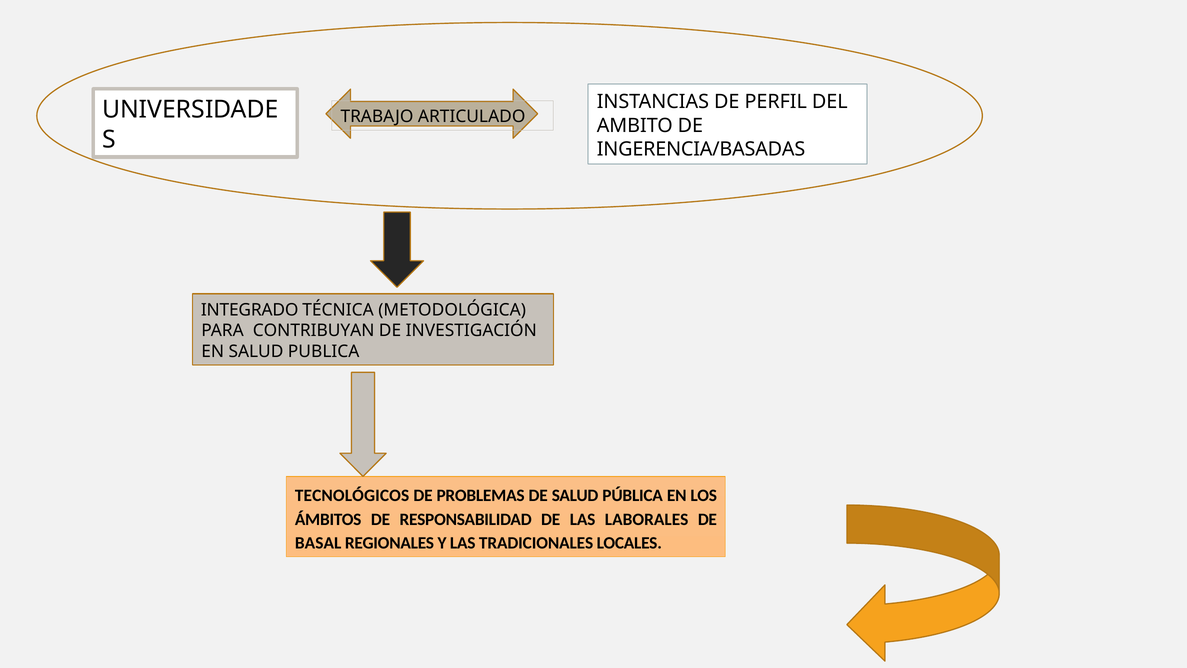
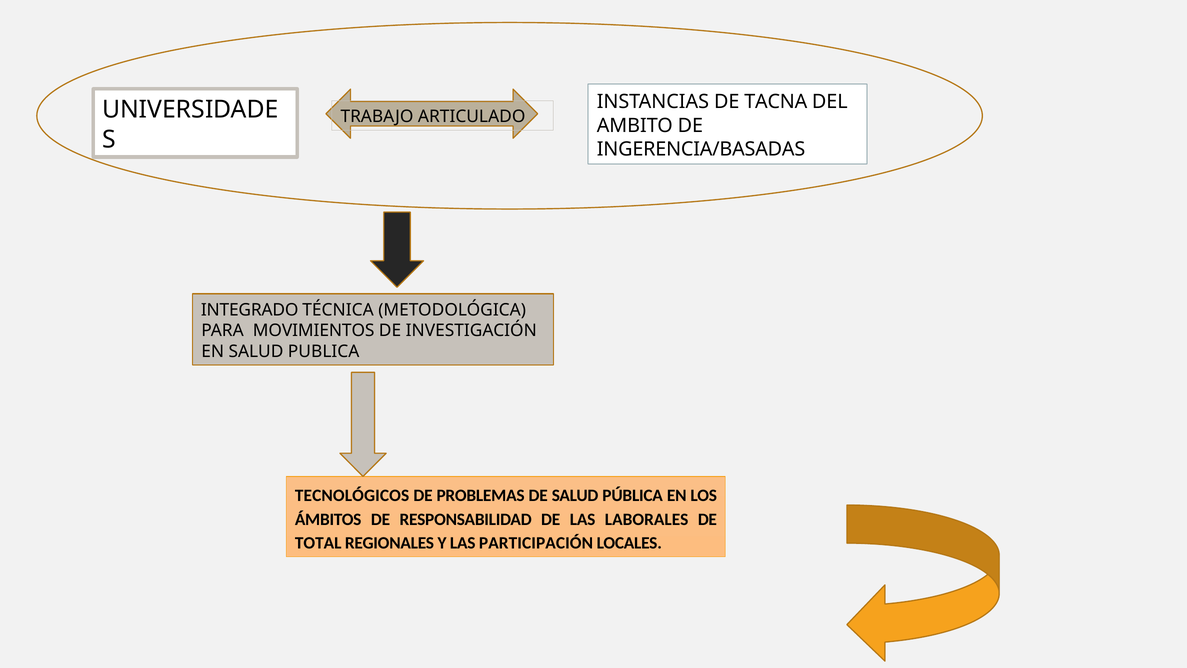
PERFIL: PERFIL -> TACNA (776, 102)
CONTRIBUYAN: CONTRIBUYAN -> MOVIMIENTOS (314, 330)
BASAL: BASAL -> TOTAL (318, 543)
TRADICIONALES: TRADICIONALES -> PARTICIPACIÓN (536, 543)
